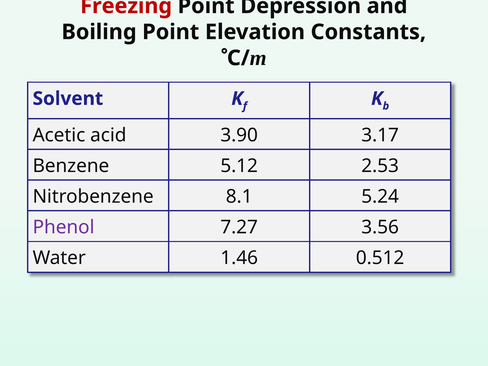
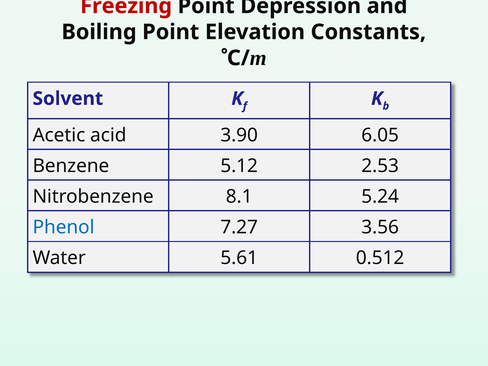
3.17: 3.17 -> 6.05 (380, 135)
Phenol colour: purple -> blue (64, 227)
1.46: 1.46 -> 5.61 (239, 258)
